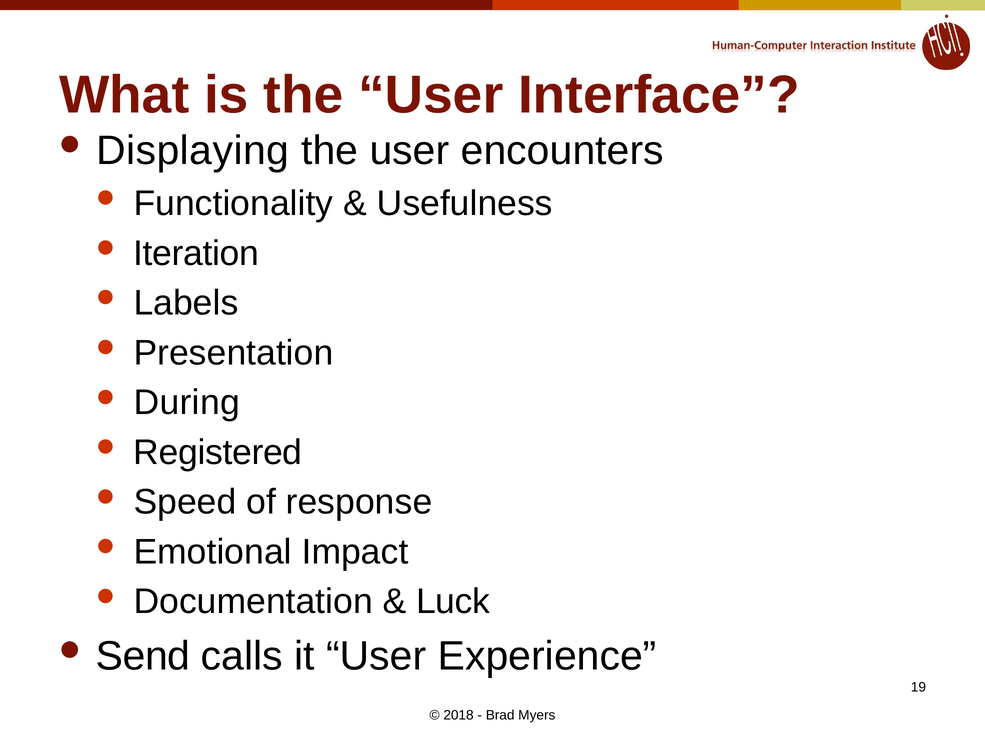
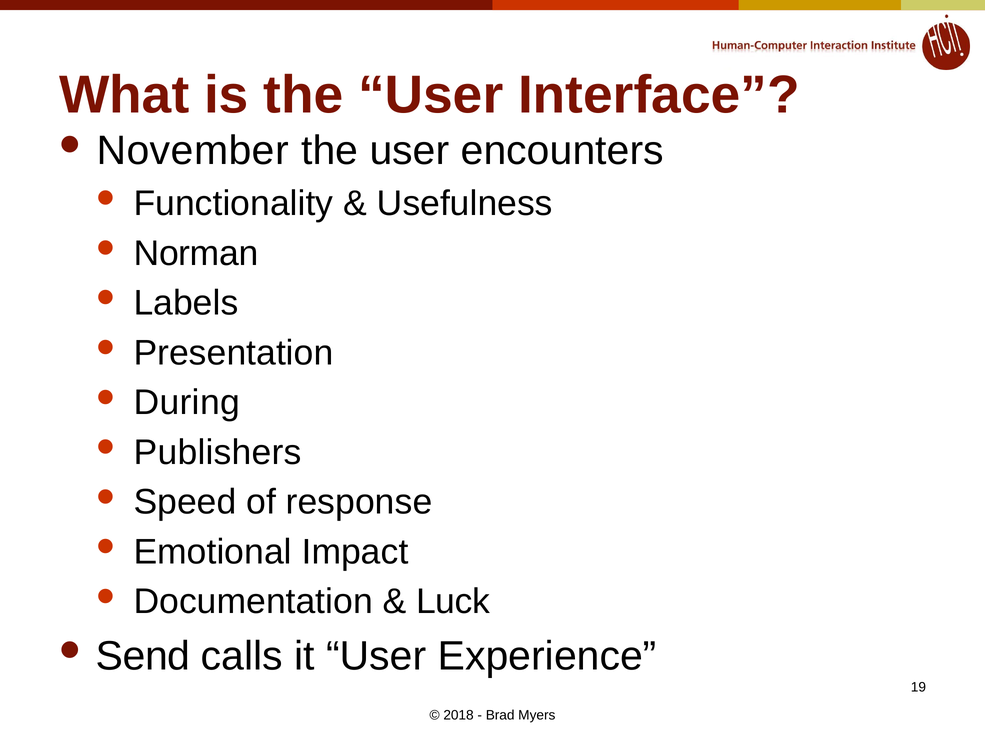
Displaying: Displaying -> November (193, 151)
Iteration: Iteration -> Norman (196, 253)
Registered: Registered -> Publishers (218, 452)
